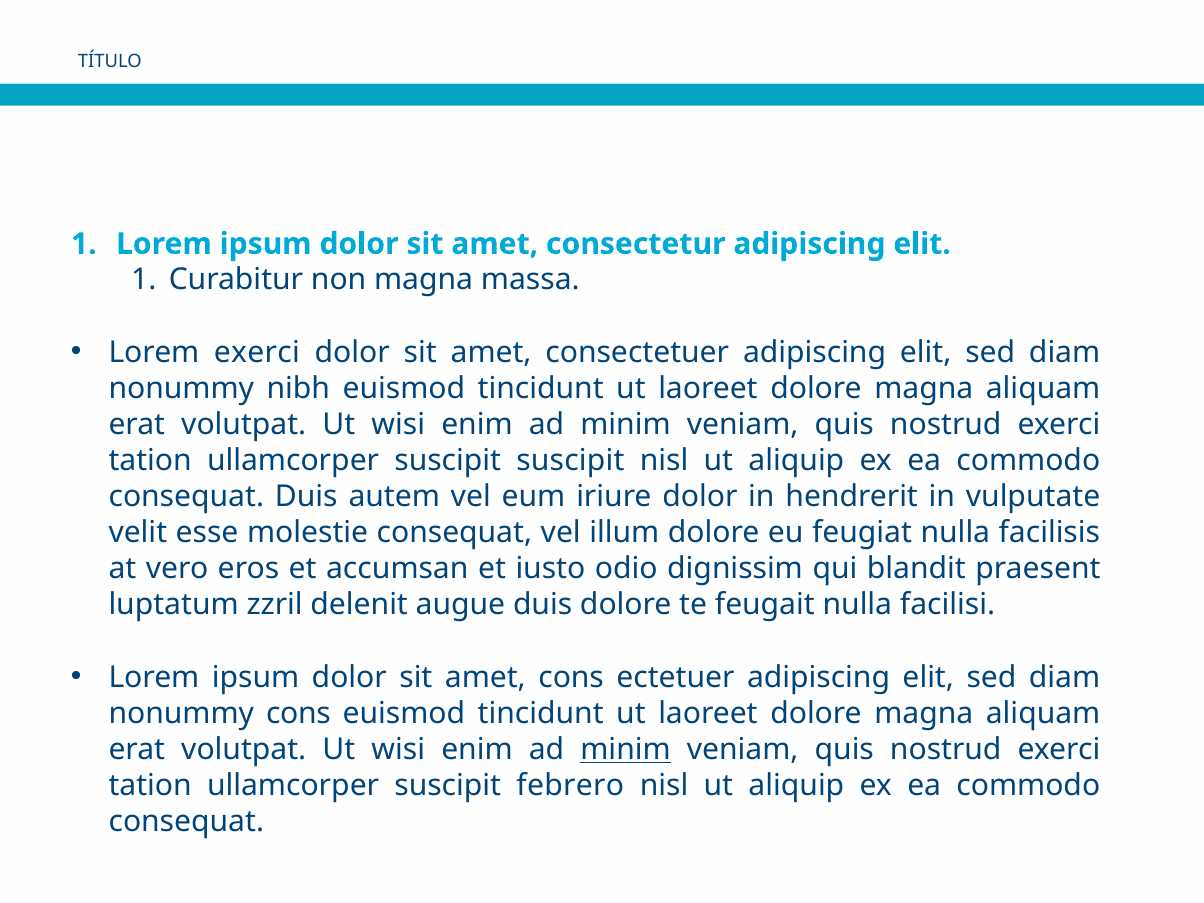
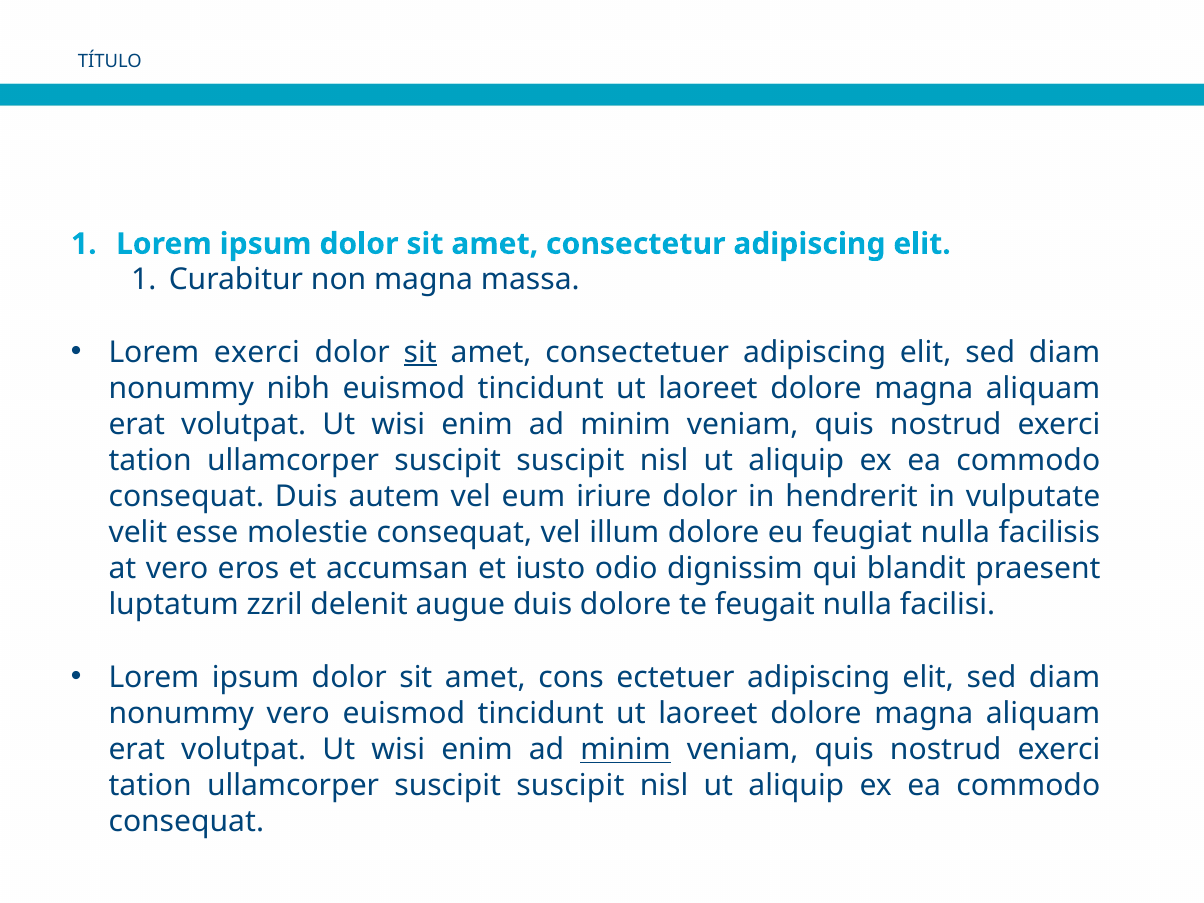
sit underline: none -> present (420, 352)
nonummy cons: cons -> vero (298, 713)
febrero: febrero -> suscipit (570, 786)
